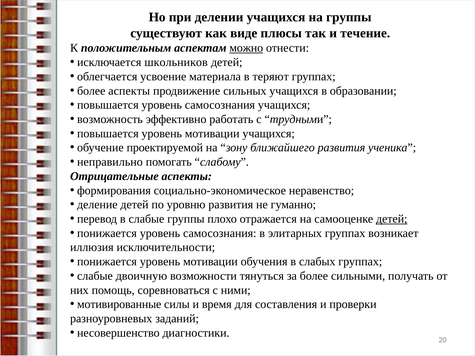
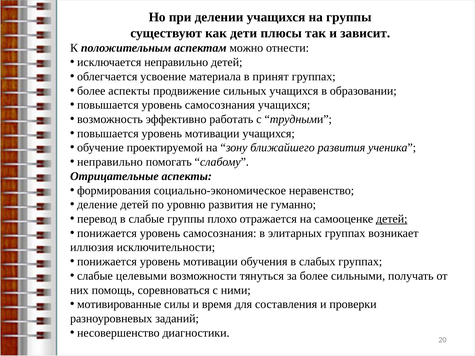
виде: виде -> дети (244, 33)
течение: течение -> зависит (365, 33)
можно underline: present -> none (246, 48)
исключается школьников: школьников -> неправильно (176, 62)
теряют: теряют -> принят (271, 77)
двоичную: двоичную -> целевыми (141, 276)
